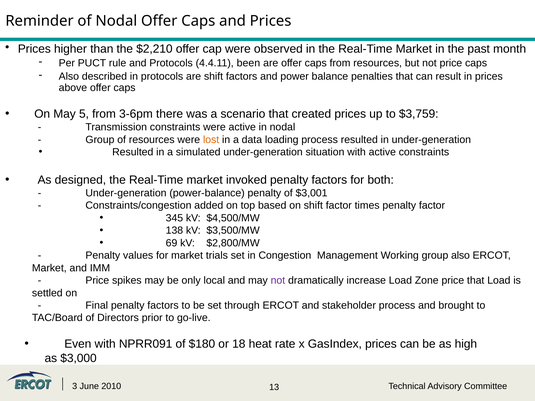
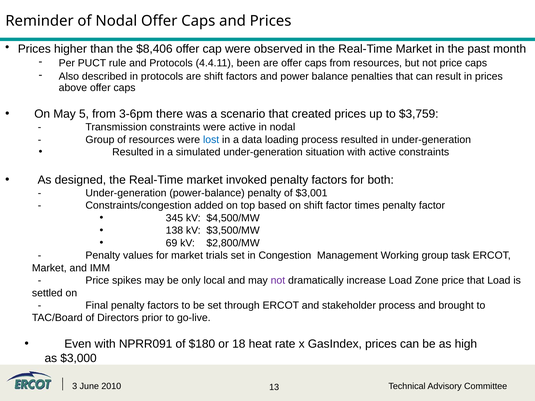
$2,210: $2,210 -> $8,406 (154, 49)
lost colour: orange -> blue (211, 140)
group also: also -> task (460, 256)
